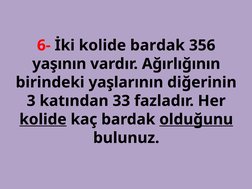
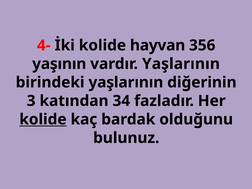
6-: 6- -> 4- (44, 45)
kolide bardak: bardak -> hayvan (158, 45)
vardır Ağırlığının: Ağırlığının -> Yaşlarının (181, 64)
33: 33 -> 34 (121, 101)
olduğunu underline: present -> none (196, 119)
